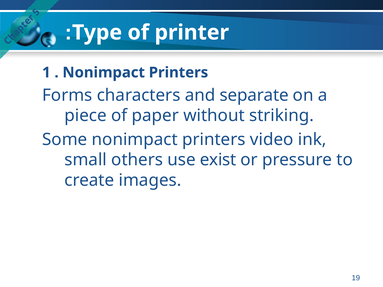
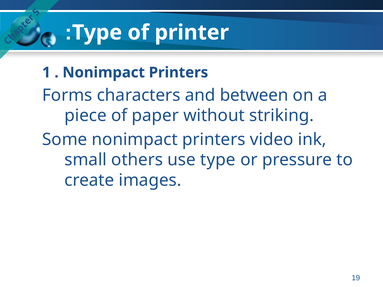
separate: separate -> between (254, 95)
use exist: exist -> type (218, 160)
